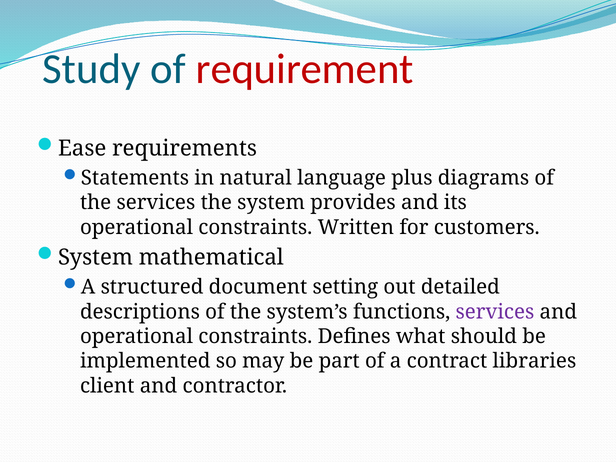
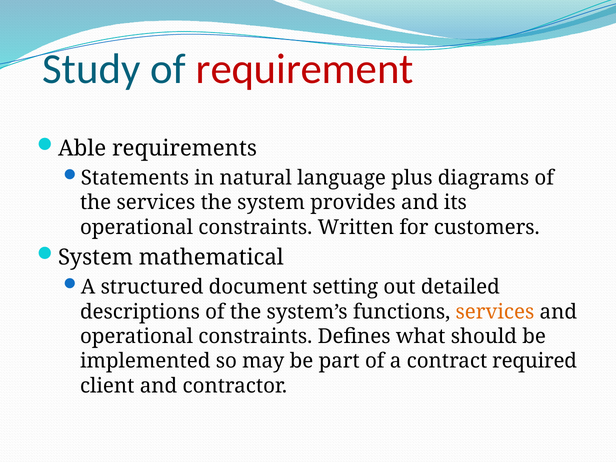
Ease: Ease -> Able (82, 148)
services colour: purple -> orange (495, 312)
libraries: libraries -> required (535, 361)
